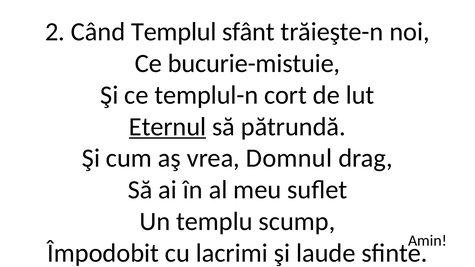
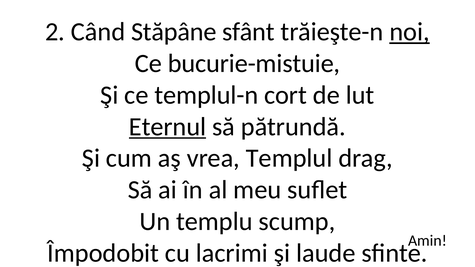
Templul: Templul -> Stăpâne (174, 32)
noi underline: none -> present (410, 32)
Domnul: Domnul -> Templul (289, 158)
